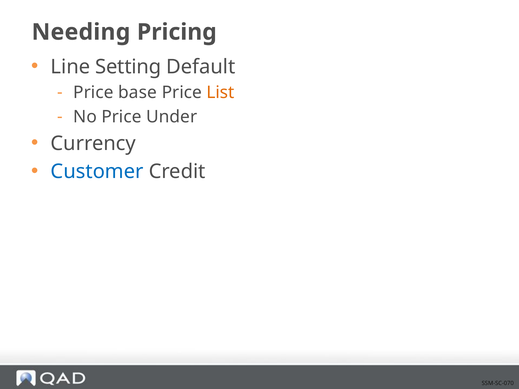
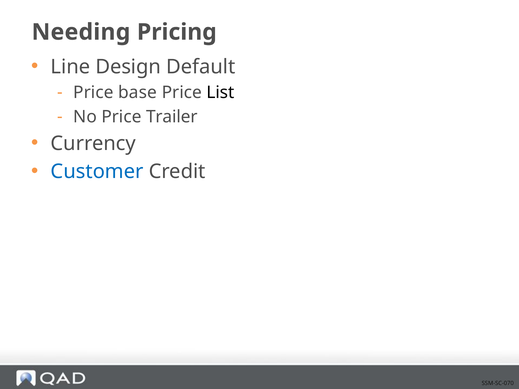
Setting: Setting -> Design (128, 67)
List colour: orange -> black (220, 92)
Under: Under -> Trailer (172, 117)
